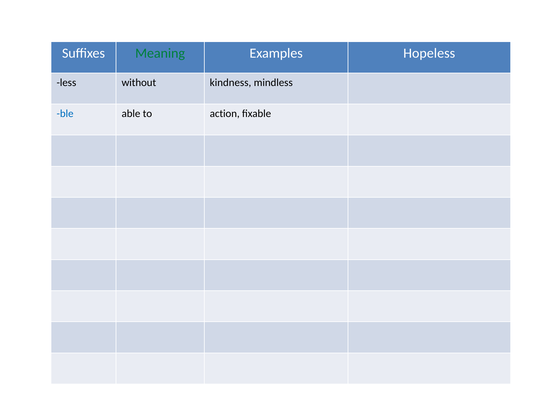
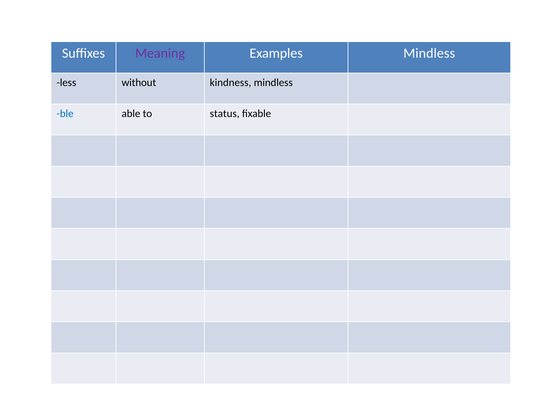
Meaning colour: green -> purple (160, 53)
Examples Hopeless: Hopeless -> Mindless (429, 53)
action: action -> status (225, 113)
